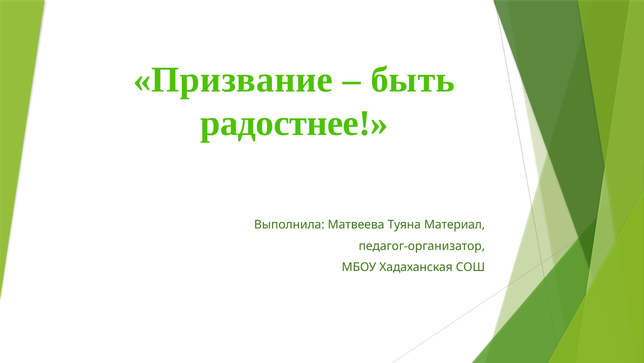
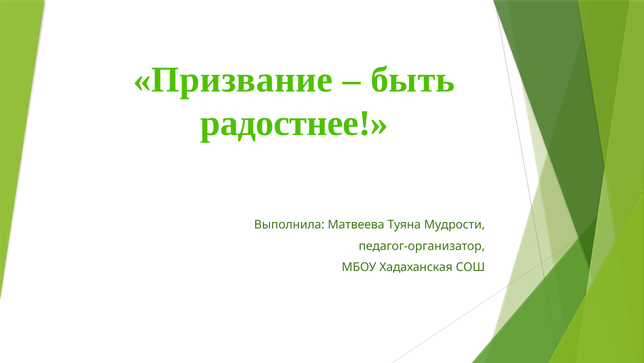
Материал: Материал -> Мудрости (455, 224)
